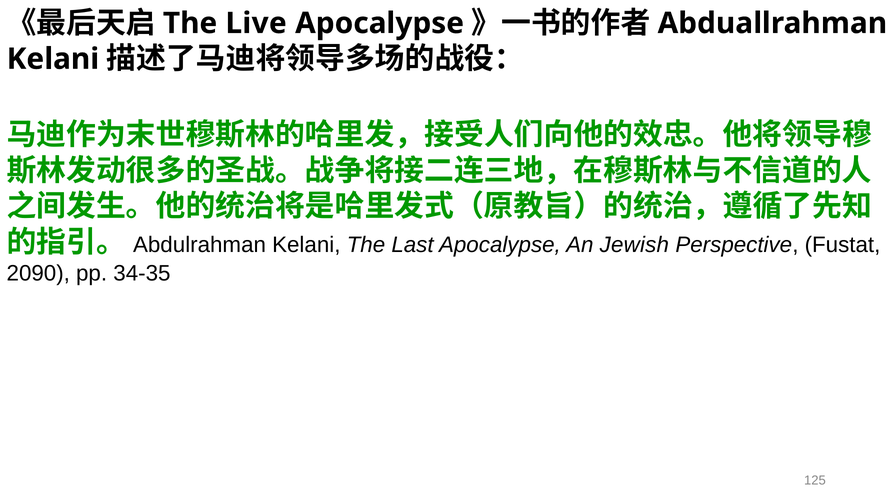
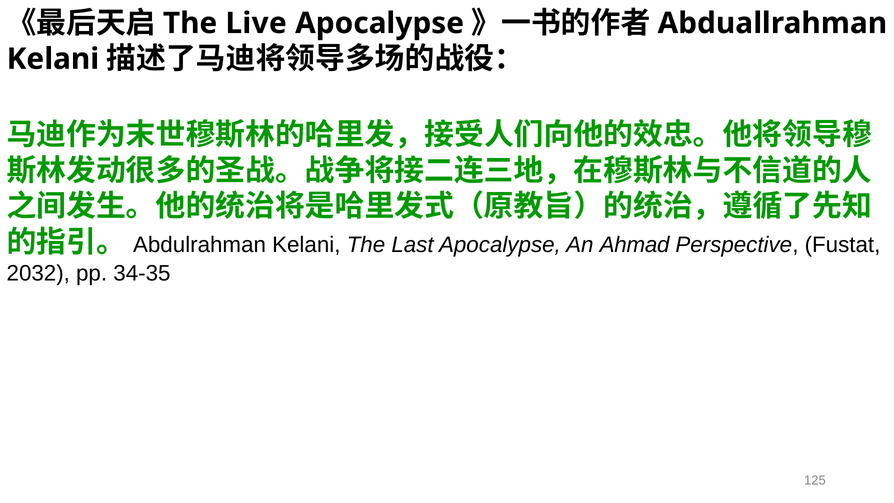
Jewish: Jewish -> Ahmad (635, 245)
2090: 2090 -> 2032 (38, 273)
